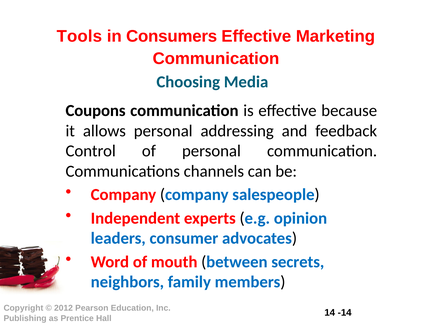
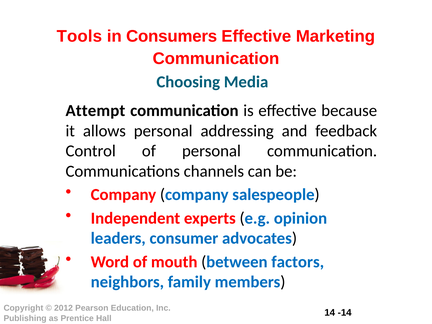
Coupons: Coupons -> Attempt (95, 111)
secrets: secrets -> factors (298, 262)
